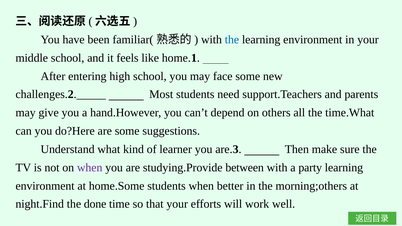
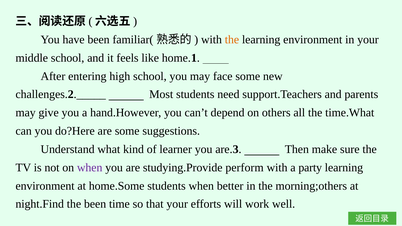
the colour: blue -> orange (232, 40)
between: between -> perform (245, 168)
the done: done -> been (95, 204)
